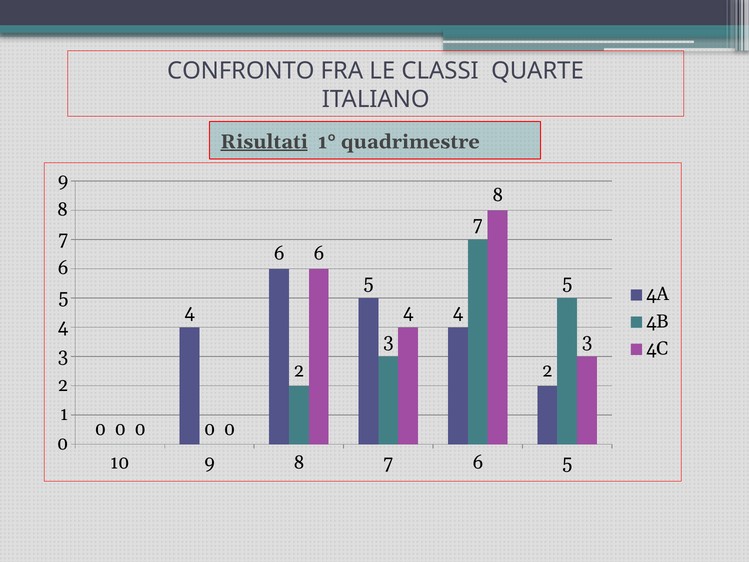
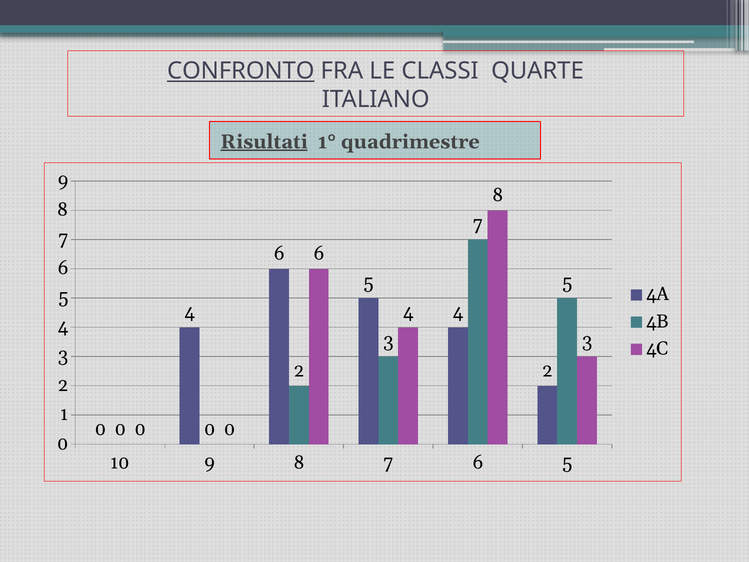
CONFRONTO underline: none -> present (241, 71)
